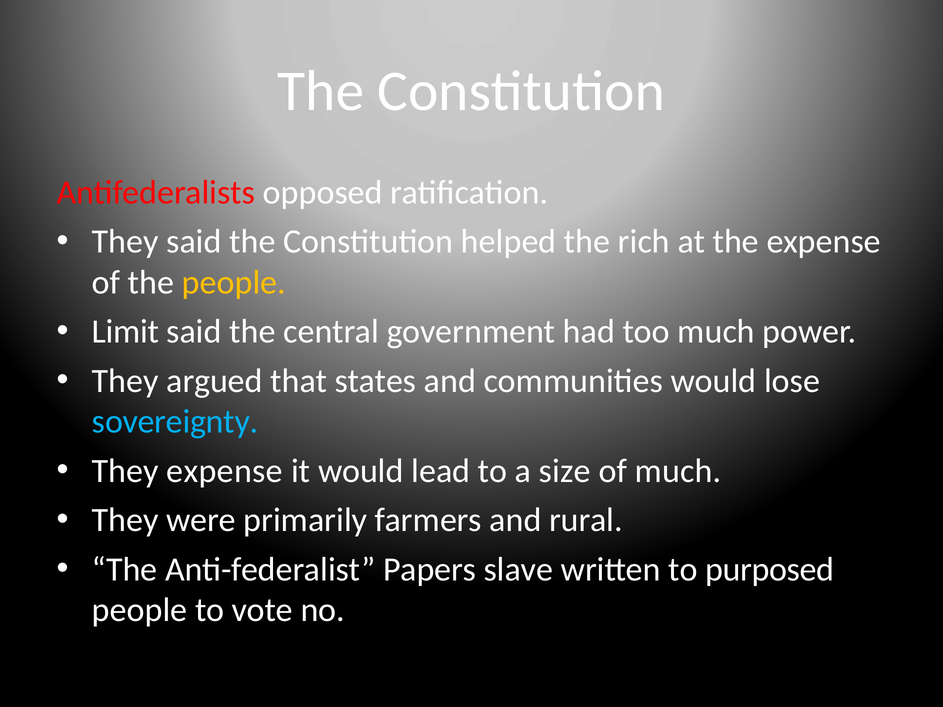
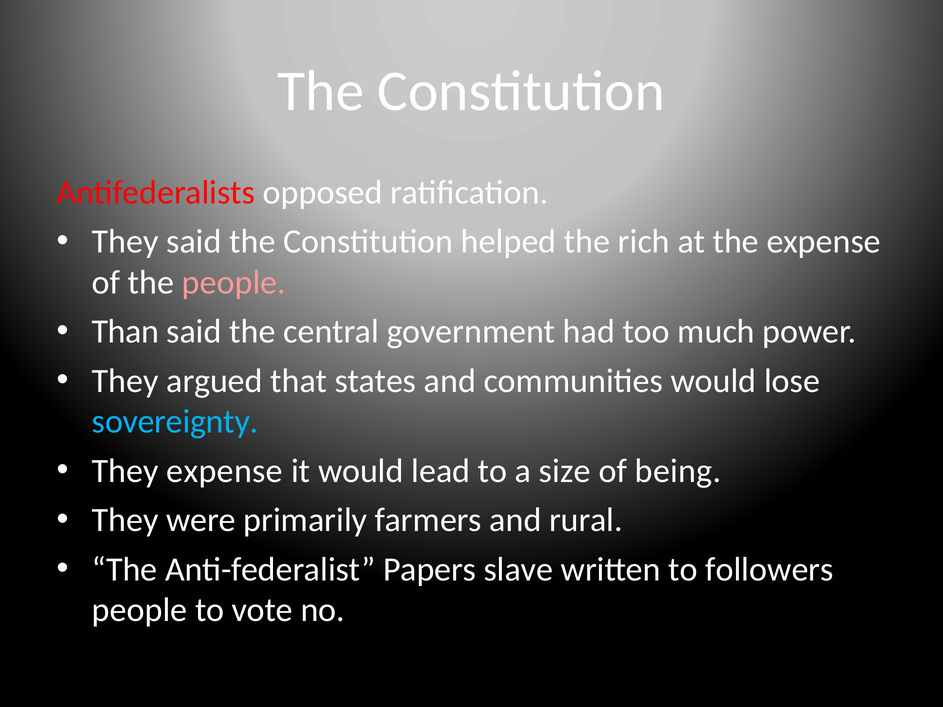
people colour: yellow -> pink (234, 283)
Limit: Limit -> Than (125, 332)
of much: much -> being (678, 471)
purposed: purposed -> followers (769, 570)
